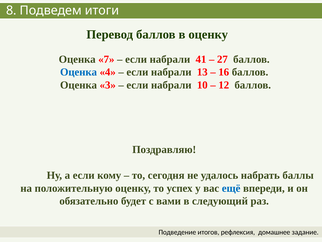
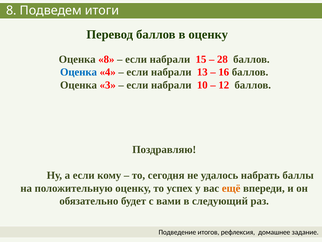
Оценка 7: 7 -> 8 (106, 59)
41: 41 -> 15 (201, 59)
27: 27 -> 28 (222, 59)
ещё colour: blue -> orange (231, 188)
